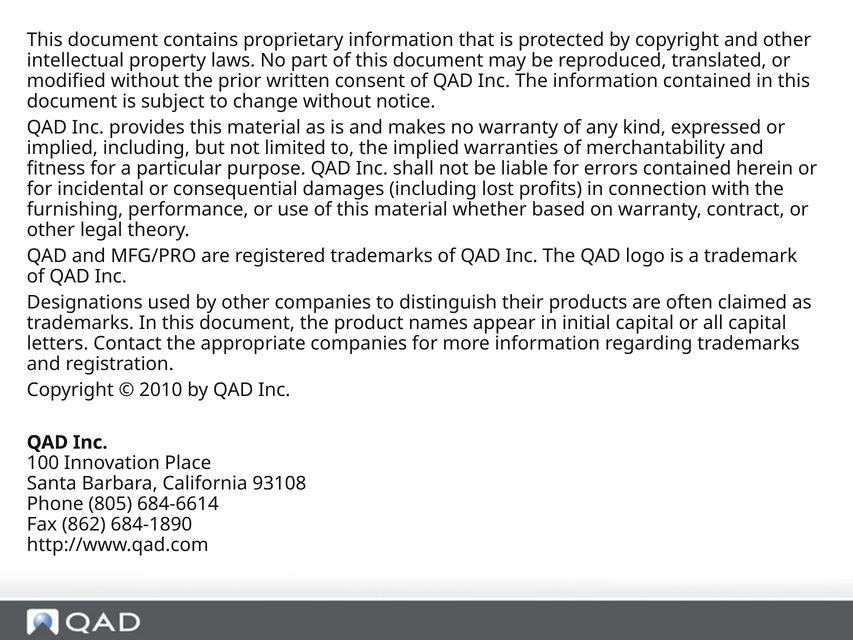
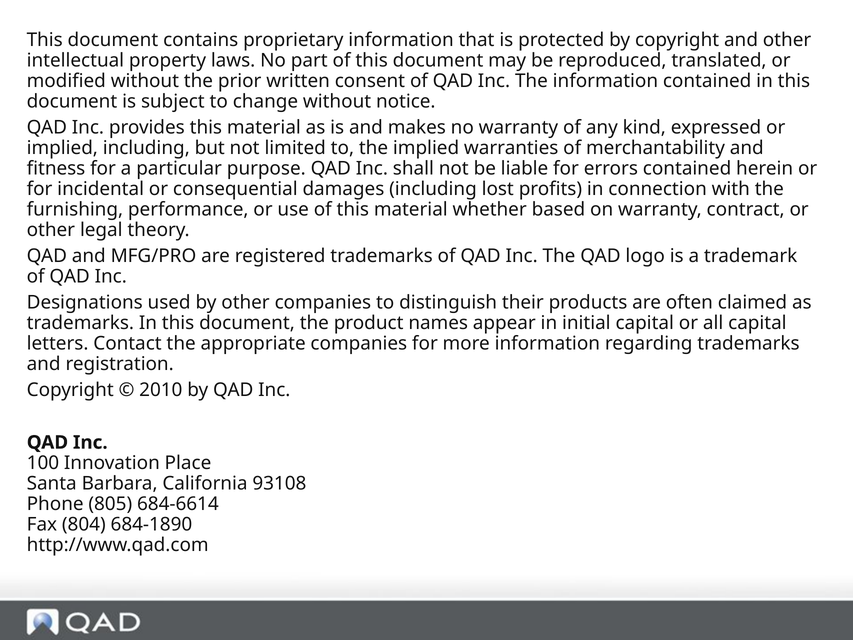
862: 862 -> 804 (84, 524)
